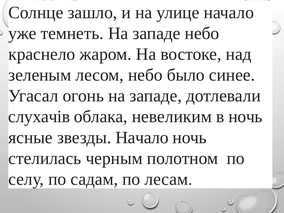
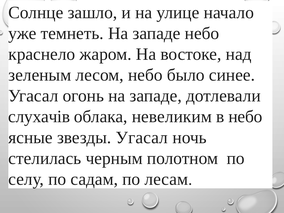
в ночь: ночь -> небо (245, 117)
звезды Начало: Начало -> Угасал (142, 137)
